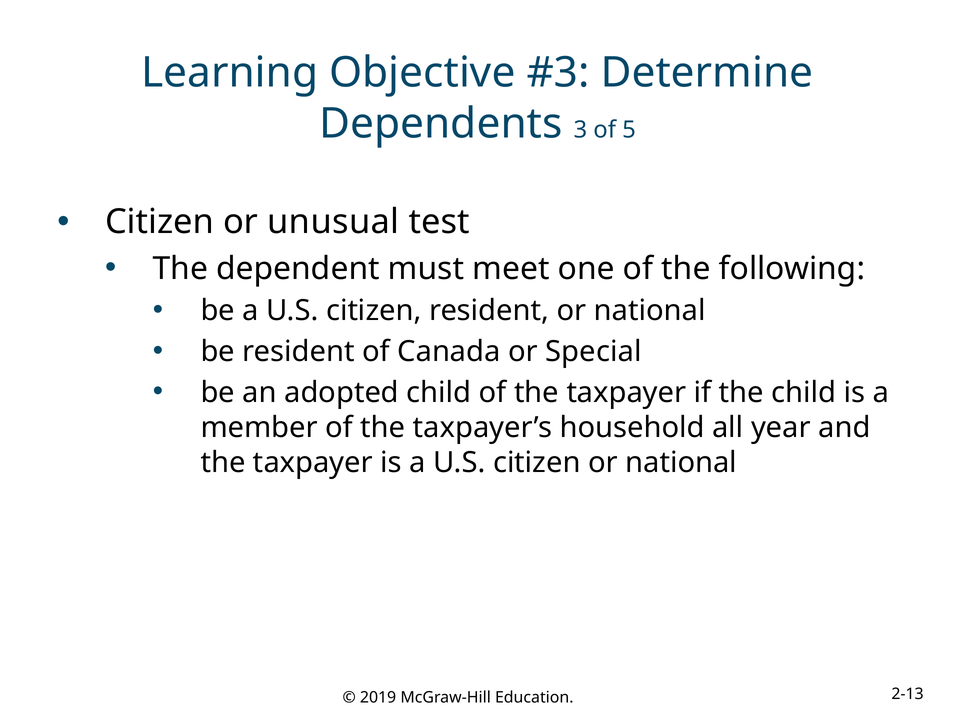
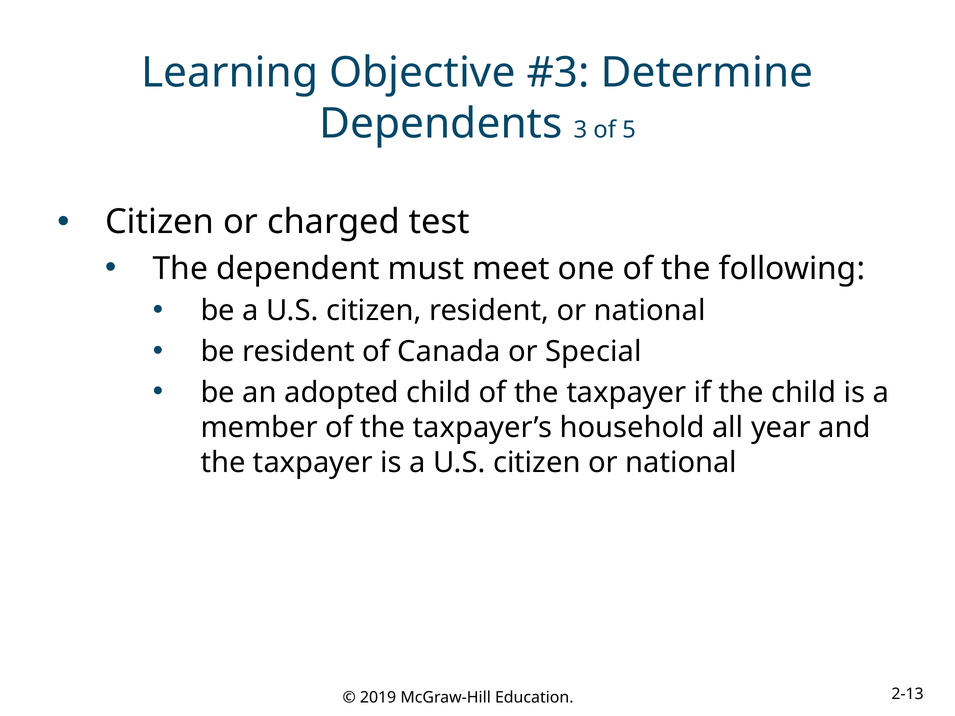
unusual: unusual -> charged (334, 222)
